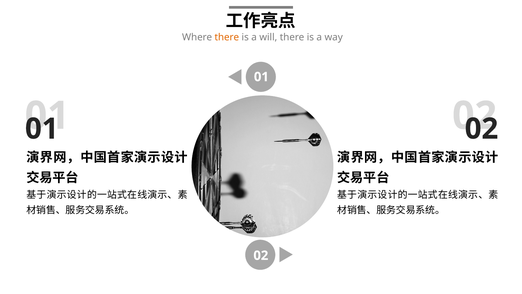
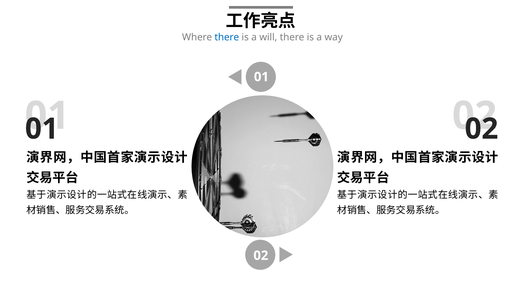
there colour: orange -> blue (227, 37)
